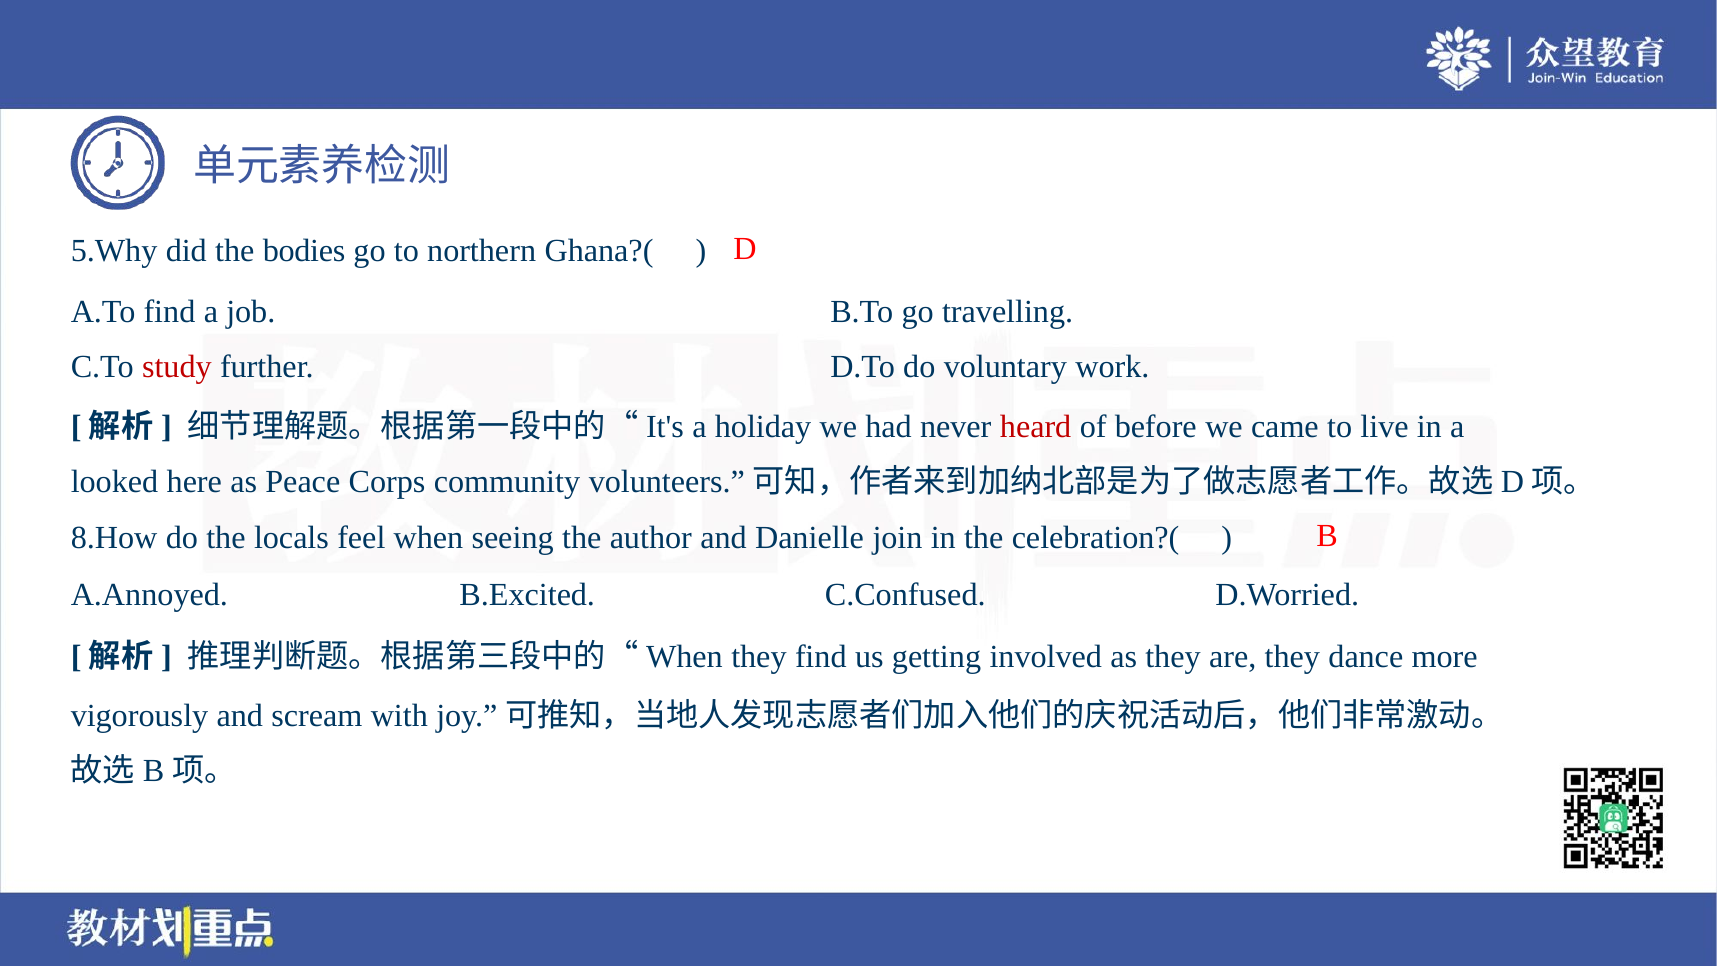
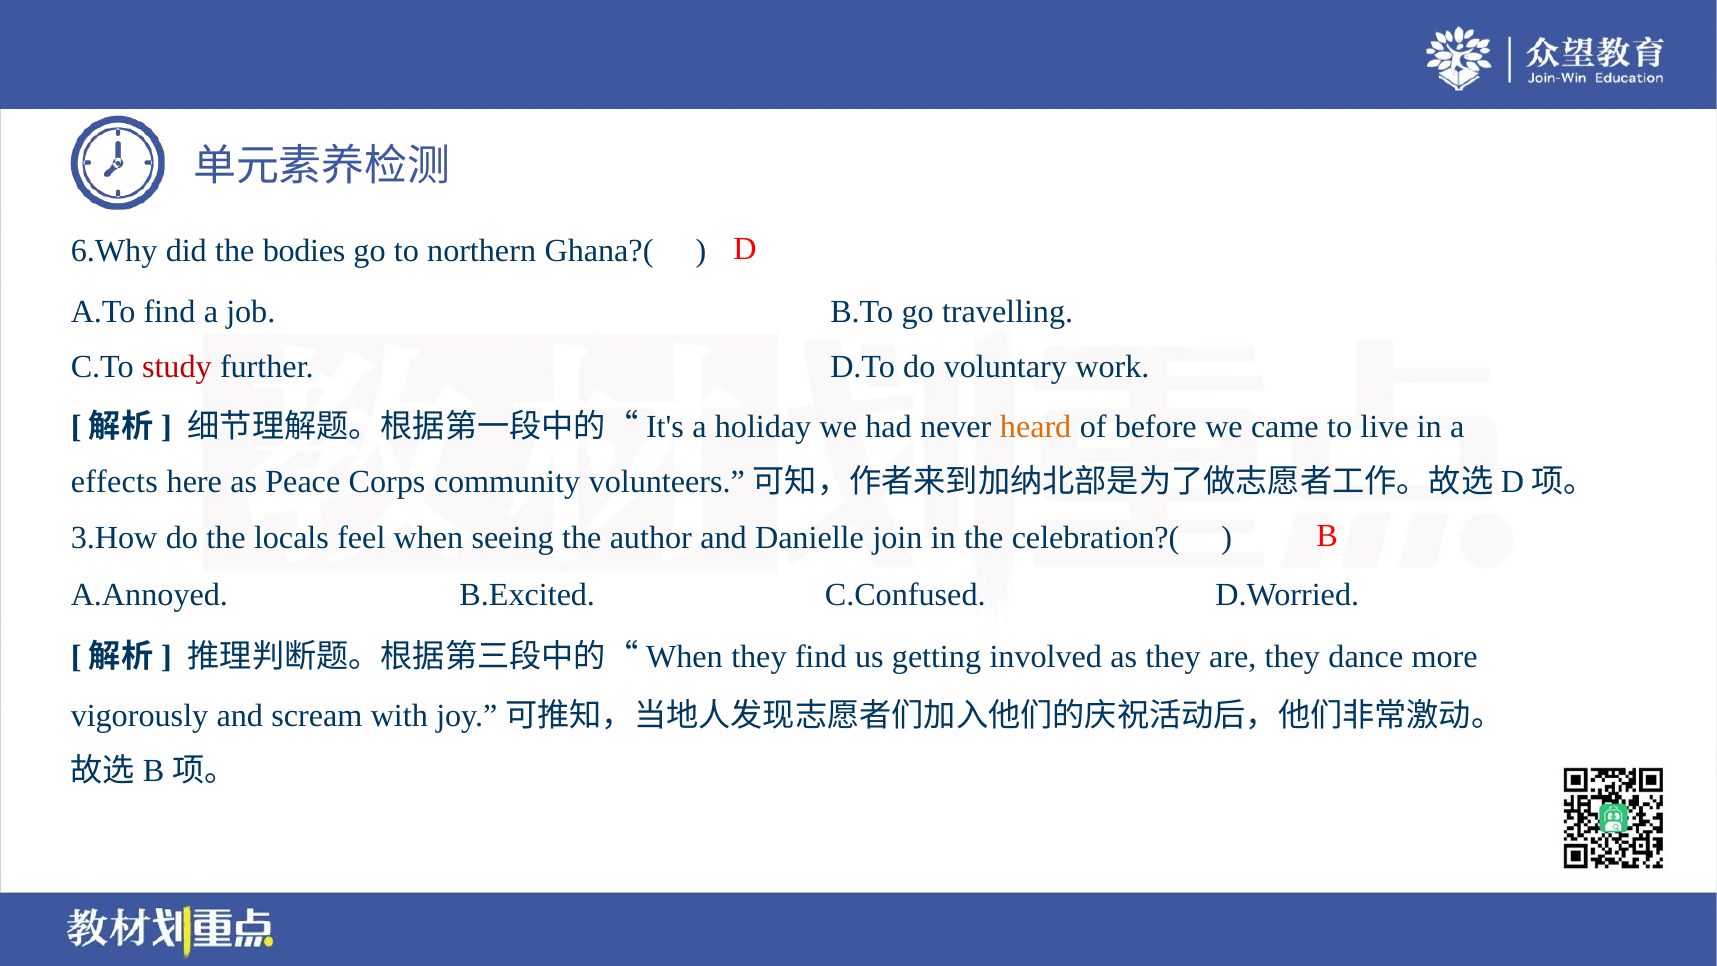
5.Why: 5.Why -> 6.Why (114, 251)
heard colour: red -> orange (1036, 427)
looked: looked -> effects (114, 482)
8.How: 8.How -> 3.How (114, 538)
